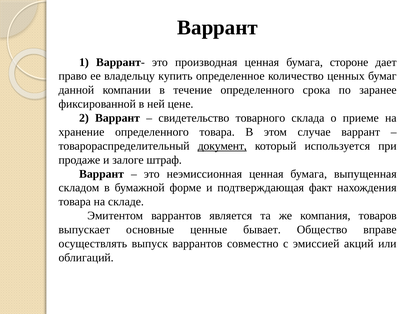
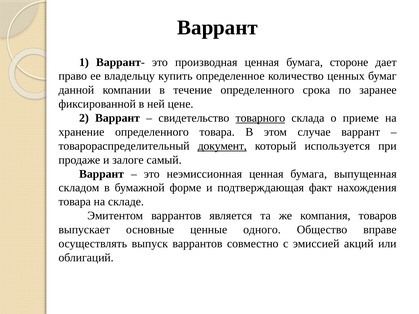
товарного underline: none -> present (260, 118)
штраф: штраф -> самый (164, 160)
бывает: бывает -> одного (262, 230)
